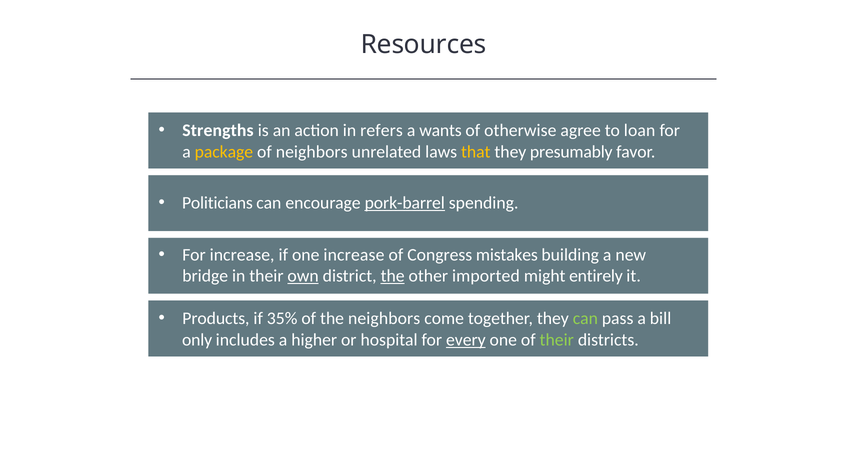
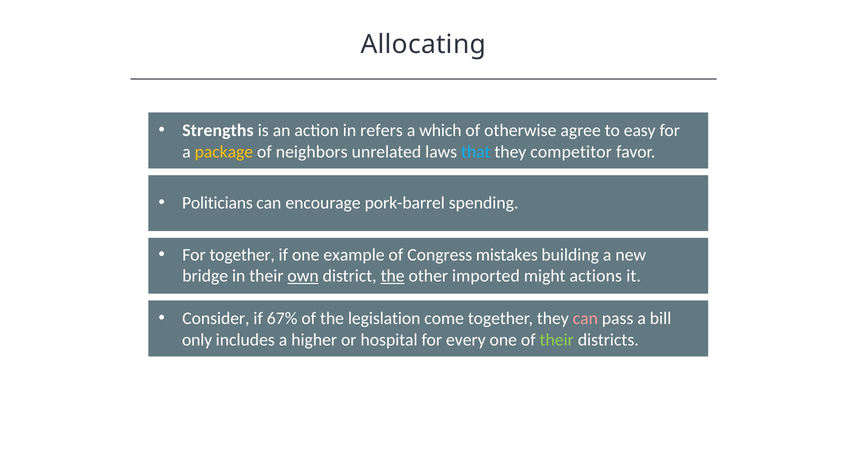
Resources: Resources -> Allocating (423, 44)
wants: wants -> which (440, 131)
loan: loan -> easy (640, 131)
that colour: yellow -> light blue (476, 152)
presumably: presumably -> competitor (571, 152)
pork-barrel underline: present -> none (405, 203)
For increase: increase -> together (242, 255)
one increase: increase -> example (354, 255)
entirely: entirely -> actions (596, 276)
Products: Products -> Consider (216, 319)
35%: 35% -> 67% (282, 319)
the neighbors: neighbors -> legislation (384, 319)
can colour: light green -> pink (585, 319)
every underline: present -> none (466, 340)
